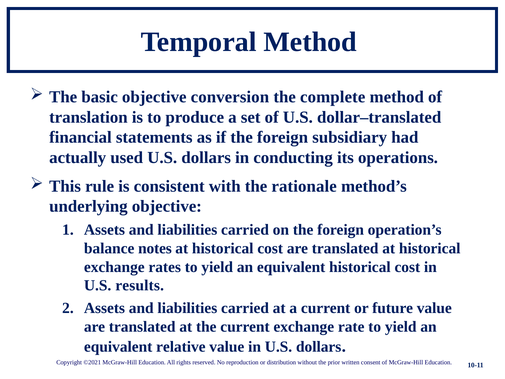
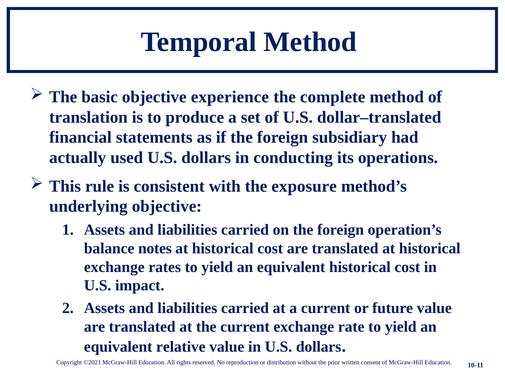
conversion: conversion -> experience (230, 97)
rationale: rationale -> exposure (304, 186)
results: results -> impact (140, 285)
